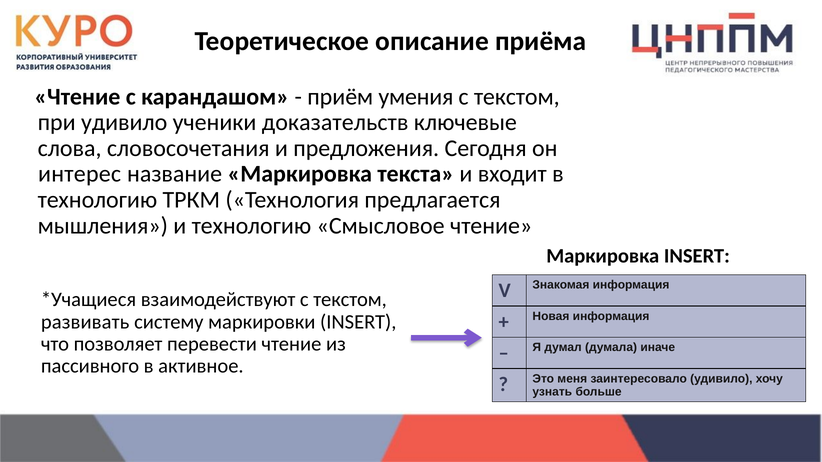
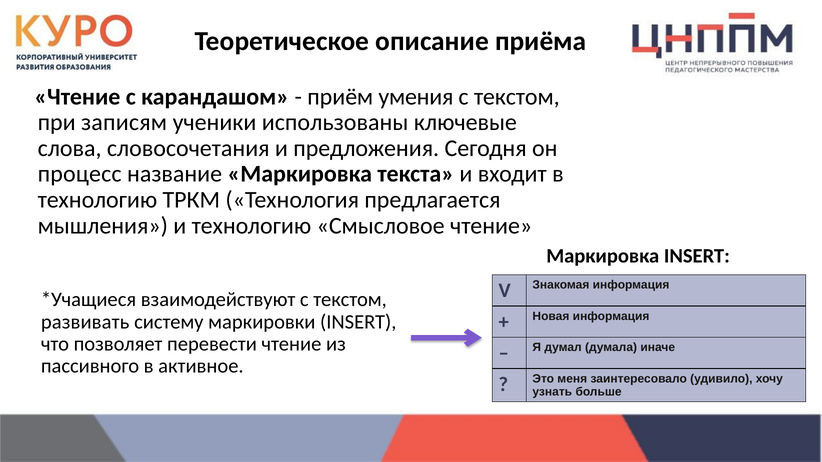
при удивило: удивило -> записям (124, 123)
доказательств: доказательств -> использованы (335, 123)
интерес: интерес -> процесс (80, 174)
